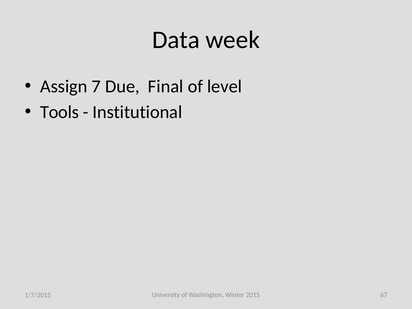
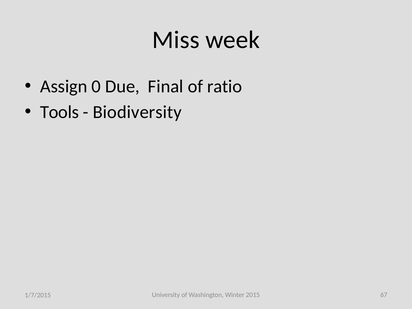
Data: Data -> Miss (176, 40)
7: 7 -> 0 (96, 86)
level: level -> ratio (225, 86)
Institutional: Institutional -> Biodiversity (137, 112)
